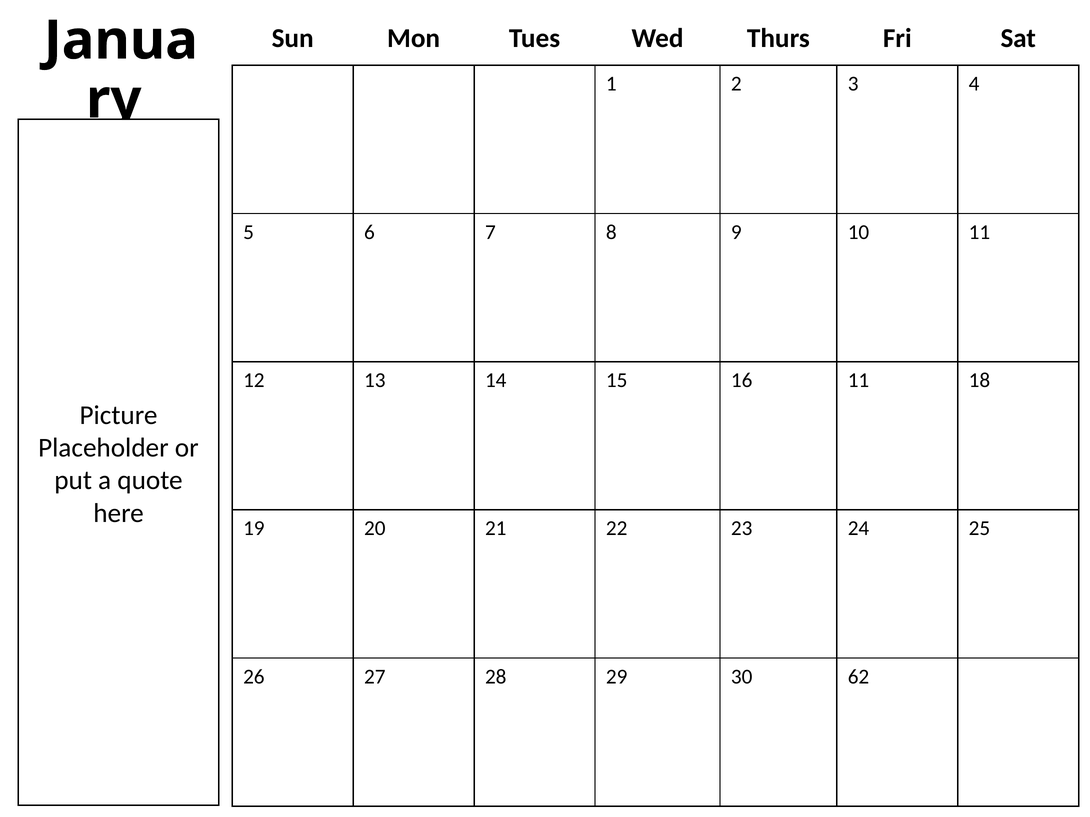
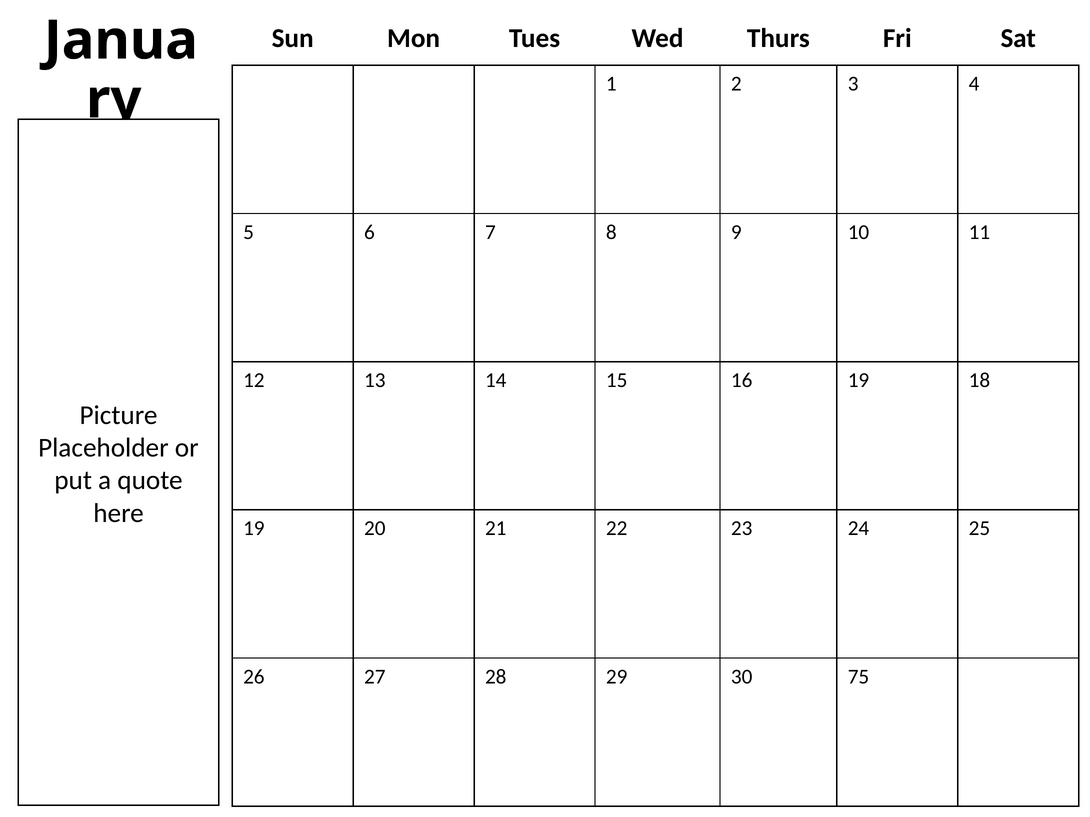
16 11: 11 -> 19 (858, 381)
62: 62 -> 75 (858, 677)
